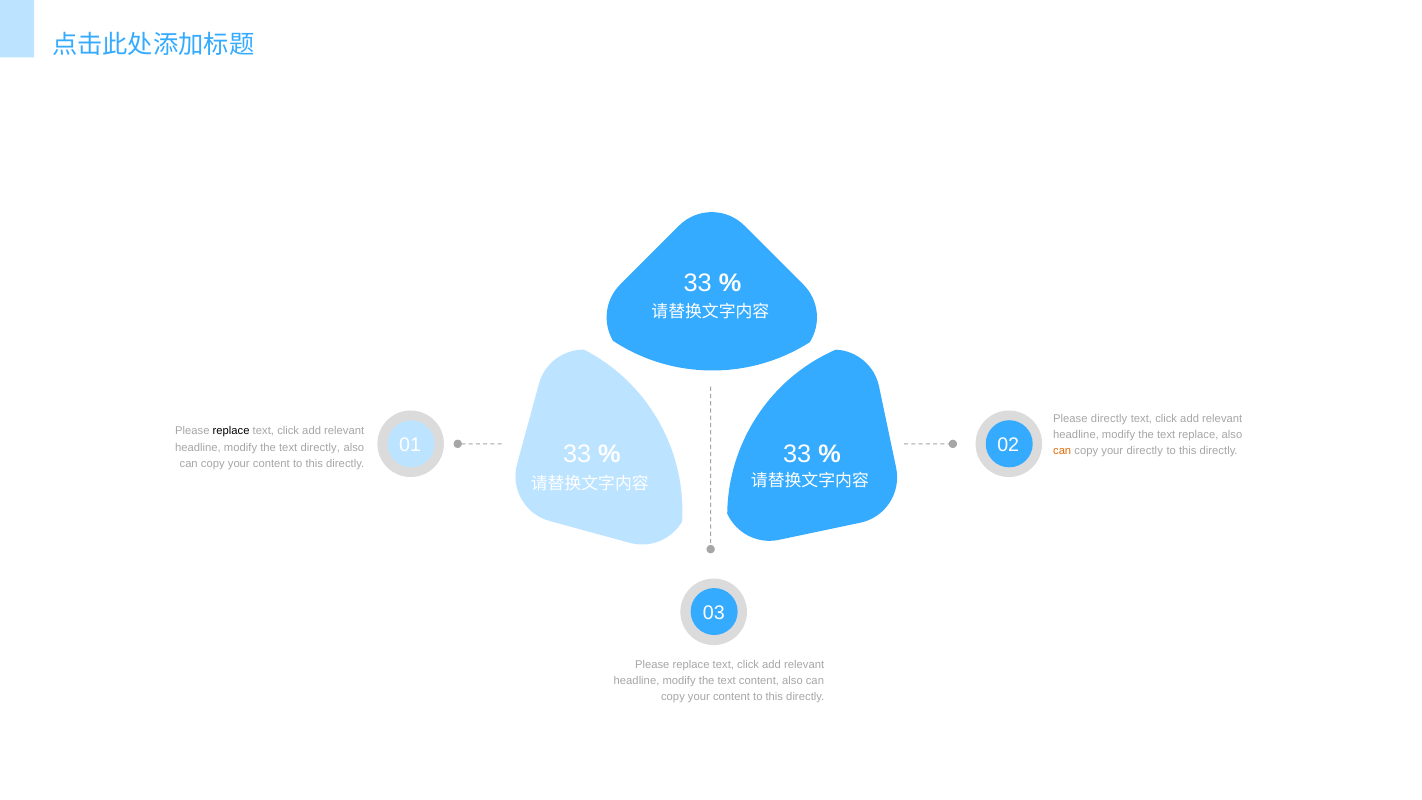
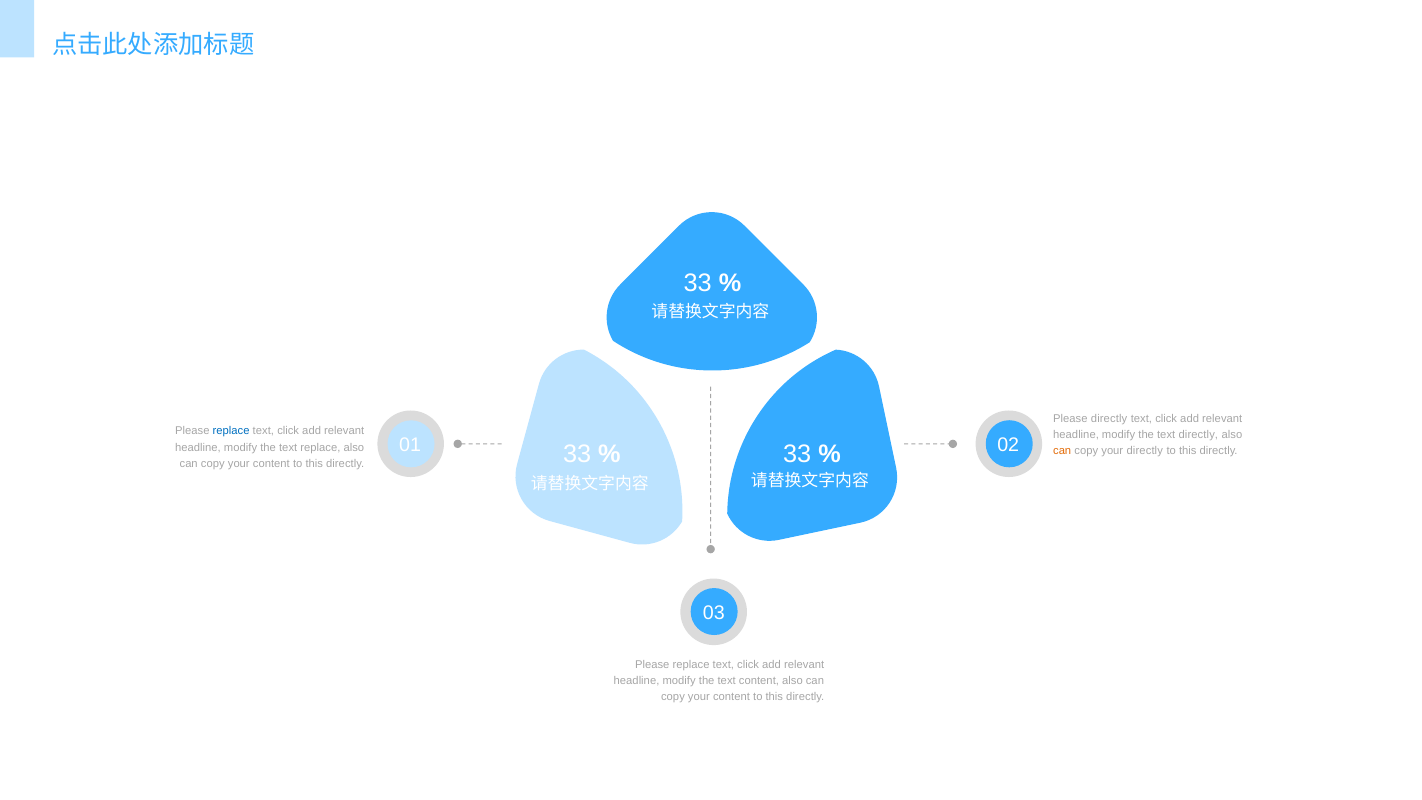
replace colour: black -> blue (231, 431)
text replace: replace -> directly (1198, 435)
text directly: directly -> replace (320, 447)
